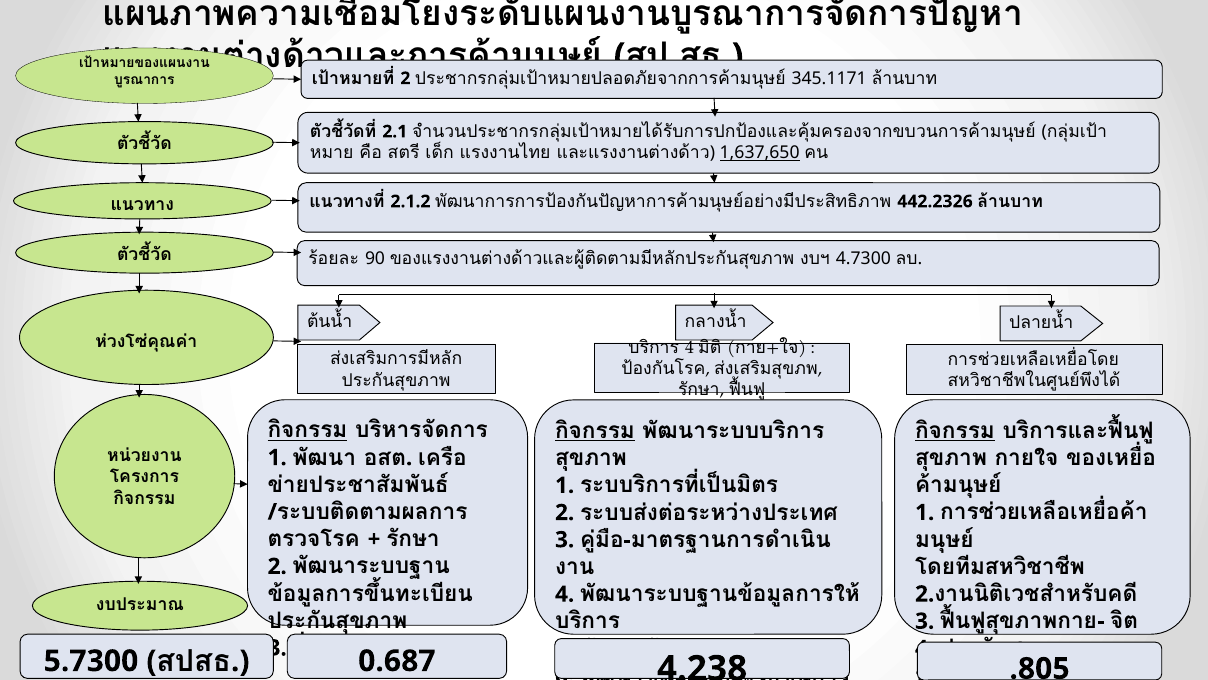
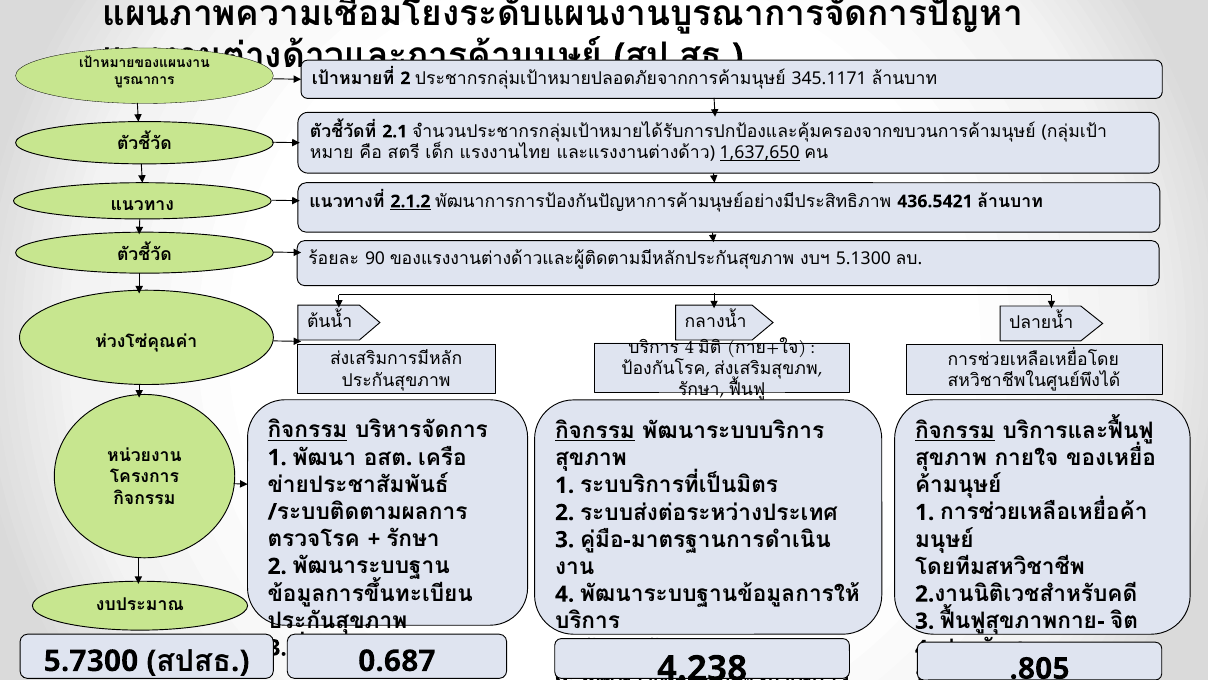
2.1.2 underline: none -> present (411, 201)
442.2326: 442.2326 -> 436.5421 (935, 201)
4.7300: 4.7300 -> 5.1300 (863, 259)
